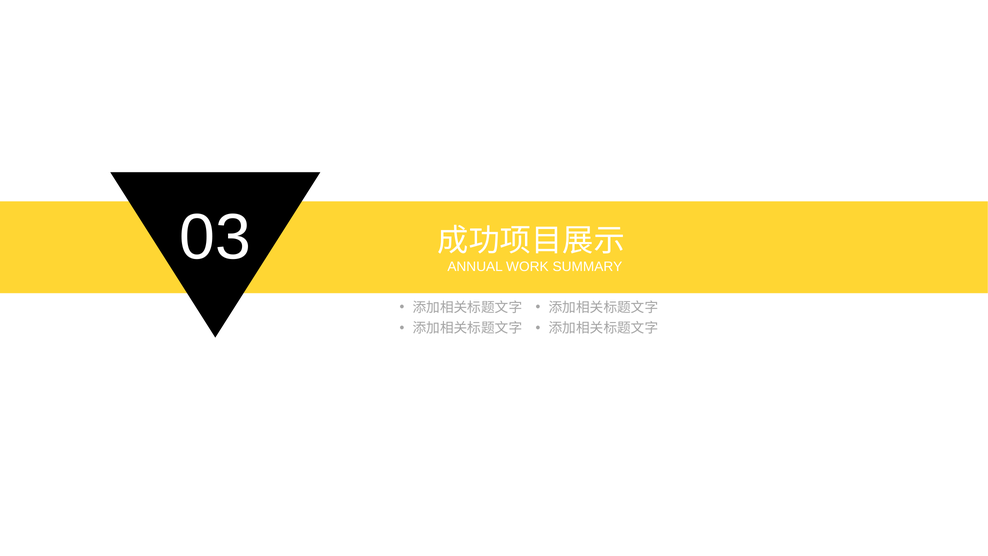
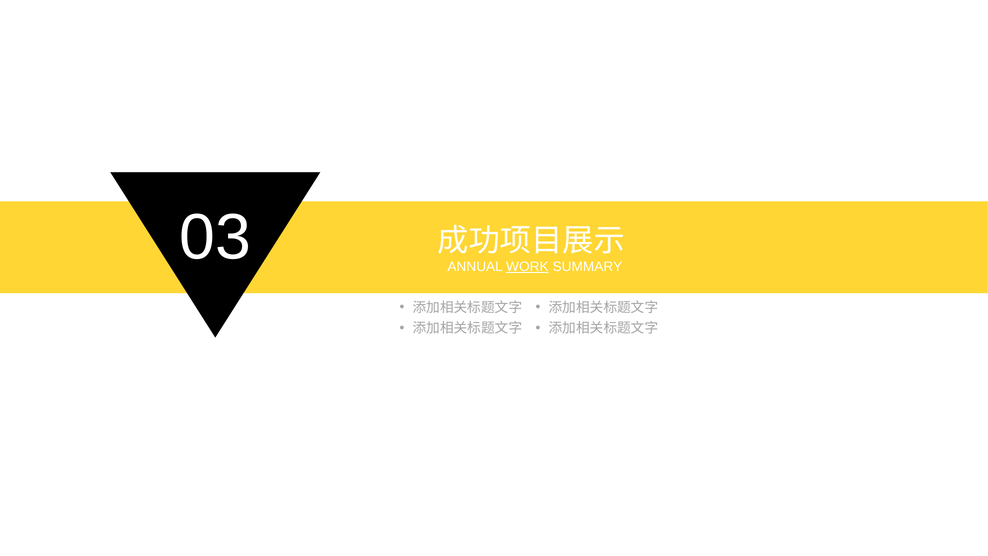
WORK underline: none -> present (527, 267)
